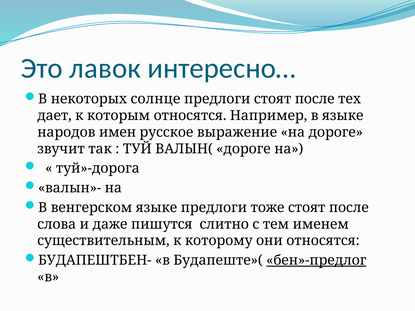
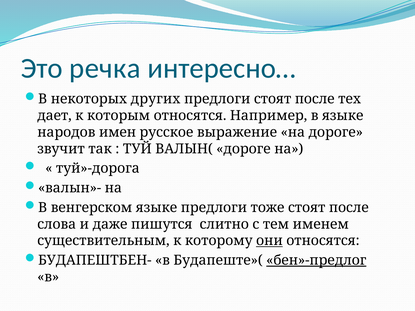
лавок: лавок -> речка (105, 69)
солнце: солнце -> других (156, 99)
они underline: none -> present (269, 241)
